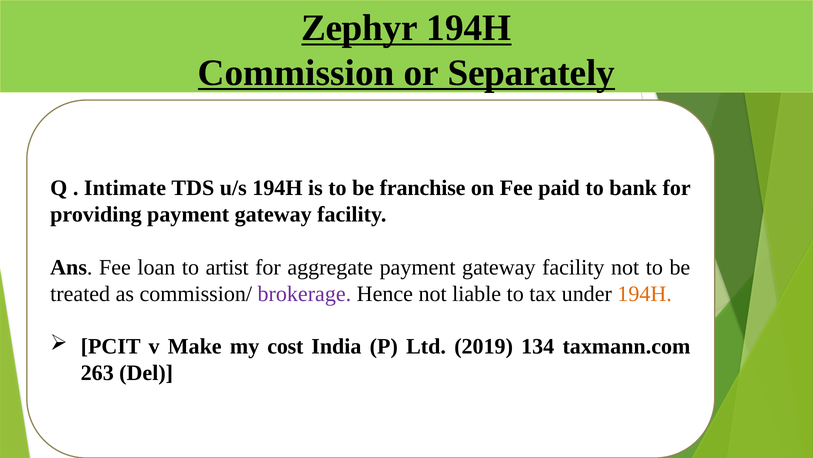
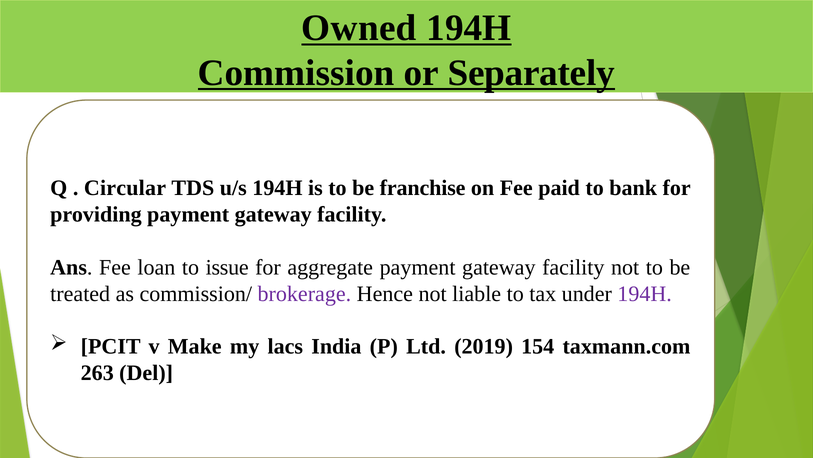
Zephyr: Zephyr -> Owned (359, 28)
Intimate: Intimate -> Circular (125, 188)
artist: artist -> issue (227, 267)
194H colour: orange -> purple (645, 293)
cost: cost -> lacs (285, 346)
134: 134 -> 154 (538, 346)
